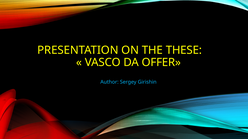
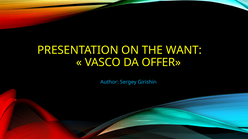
THESE: THESE -> WANT (184, 50)
